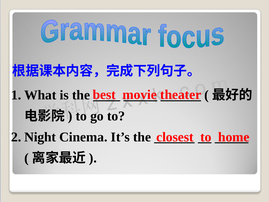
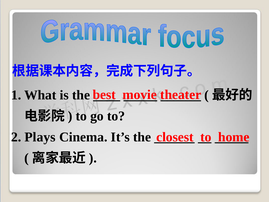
Night: Night -> Plays (40, 137)
